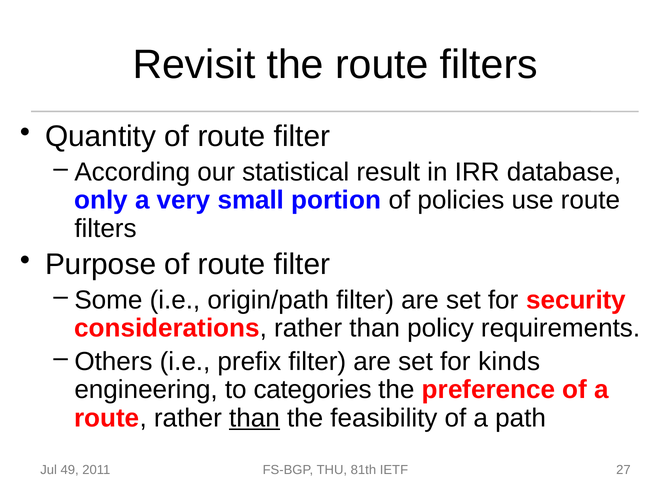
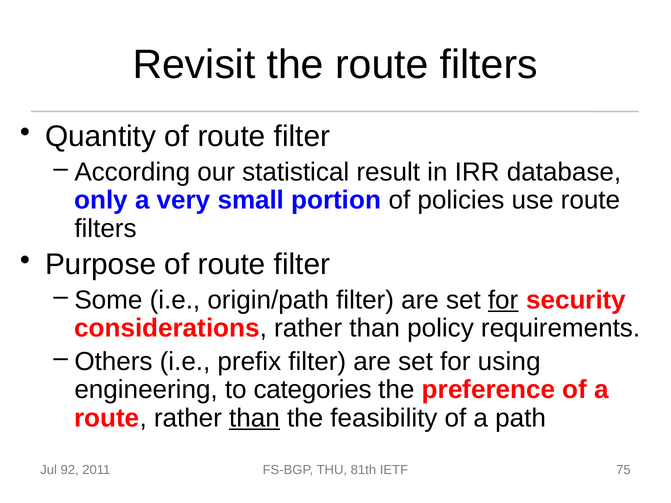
for underline: none -> present (503, 300)
kinds: kinds -> using (509, 362)
49: 49 -> 92 (70, 470)
27: 27 -> 75 (623, 470)
